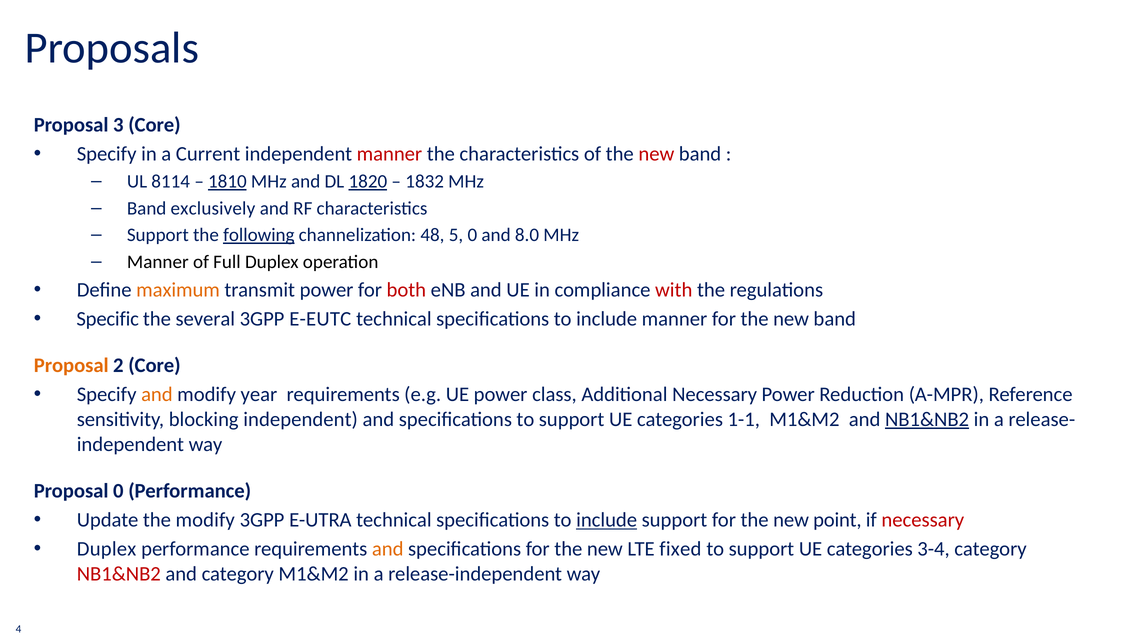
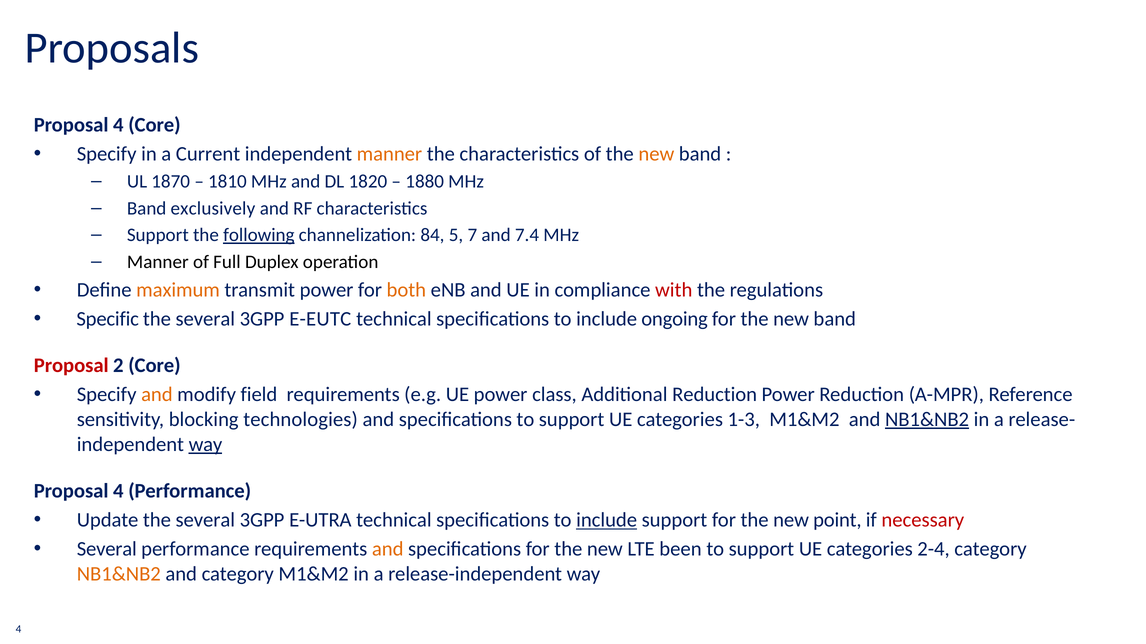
3: 3 -> 4 (118, 125)
manner colour: red -> orange (389, 154)
new colour: red -> orange (656, 154)
8114: 8114 -> 1870 (171, 182)
1810 underline: present -> none (227, 182)
1820 underline: present -> none (368, 182)
1832: 1832 -> 1880 (425, 182)
48: 48 -> 84 (432, 235)
5 0: 0 -> 7 (472, 235)
8.0: 8.0 -> 7.4 (527, 235)
both colour: red -> orange (406, 290)
include manner: manner -> ongoing (675, 319)
Proposal colour: orange -> red (71, 366)
year: year -> field (259, 395)
Additional Necessary: Necessary -> Reduction (715, 395)
blocking independent: independent -> technologies (301, 420)
1-1: 1-1 -> 1-3 (744, 420)
way underline: none -> present (205, 445)
0: 0 -> 4 (118, 492)
Update the modify: modify -> several (205, 521)
Duplex: Duplex -> Several (107, 550)
fixed: fixed -> been (680, 550)
3-4: 3-4 -> 2-4 (934, 550)
NB1&NB2 colour: red -> orange (119, 574)
